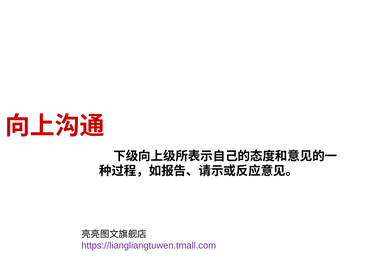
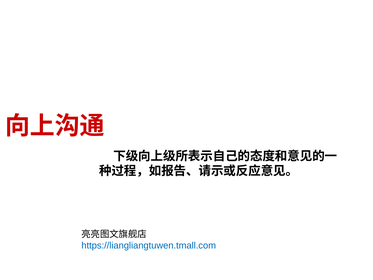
https://liangliangtuwen.tmall.com colour: purple -> blue (149, 245)
